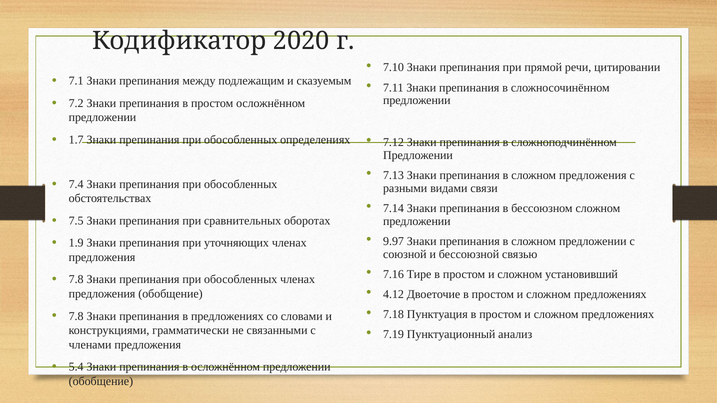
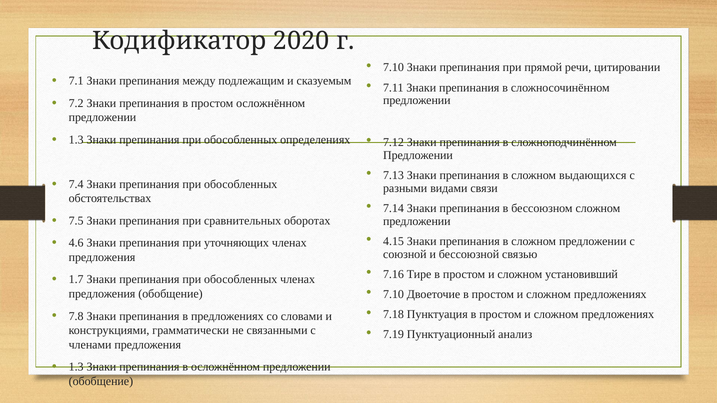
1.7: 1.7 -> 1.3 (76, 140)
сложном предложения: предложения -> выдающихся (593, 175)
9.97: 9.97 -> 4.15 (394, 241)
1.9: 1.9 -> 4.6 (76, 243)
7.8: 7.8 -> 1.7 (76, 280)
4.12: 4.12 -> 7.10 (394, 295)
5.4: 5.4 -> 1.3 (76, 367)
